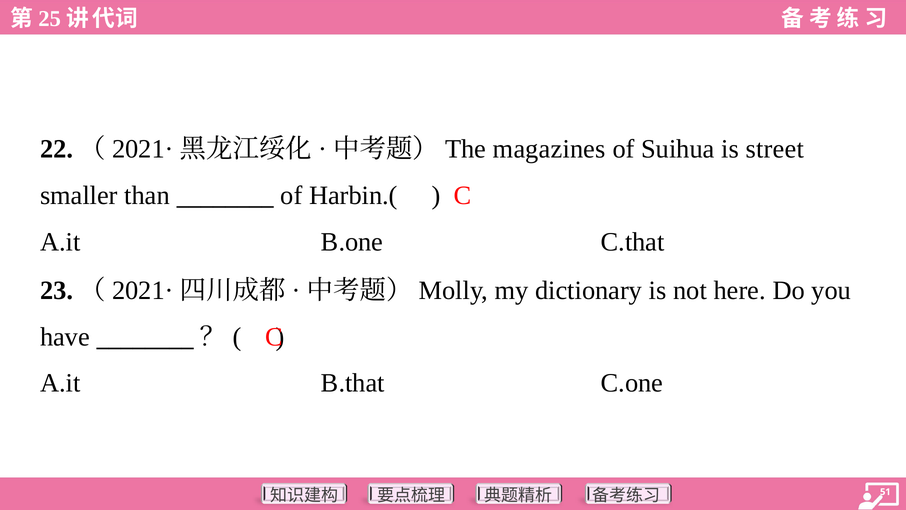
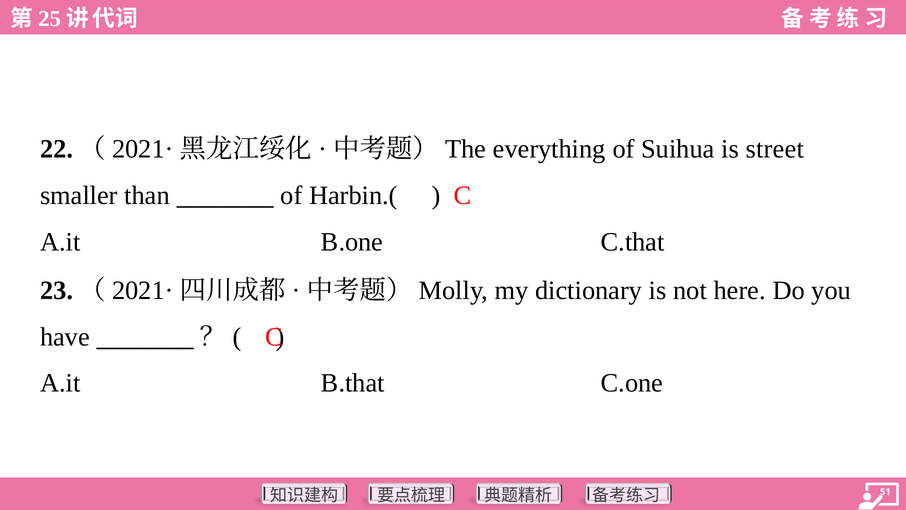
magazines: magazines -> everything (549, 149)
